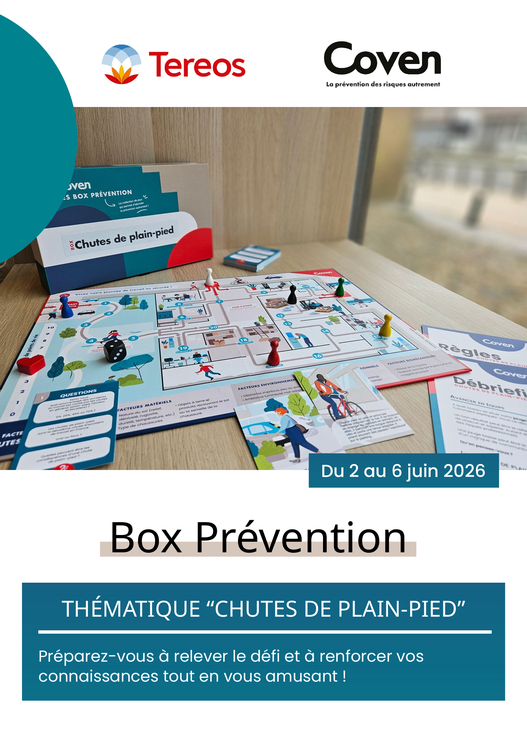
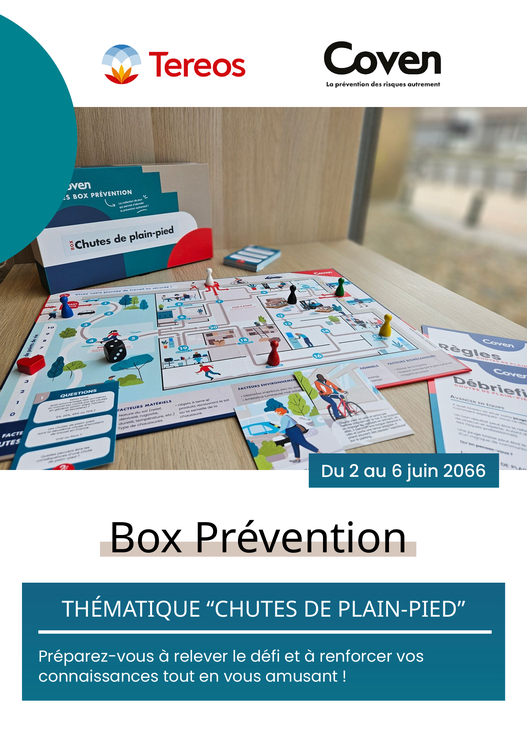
2026: 2026 -> 2066 (465, 471)
